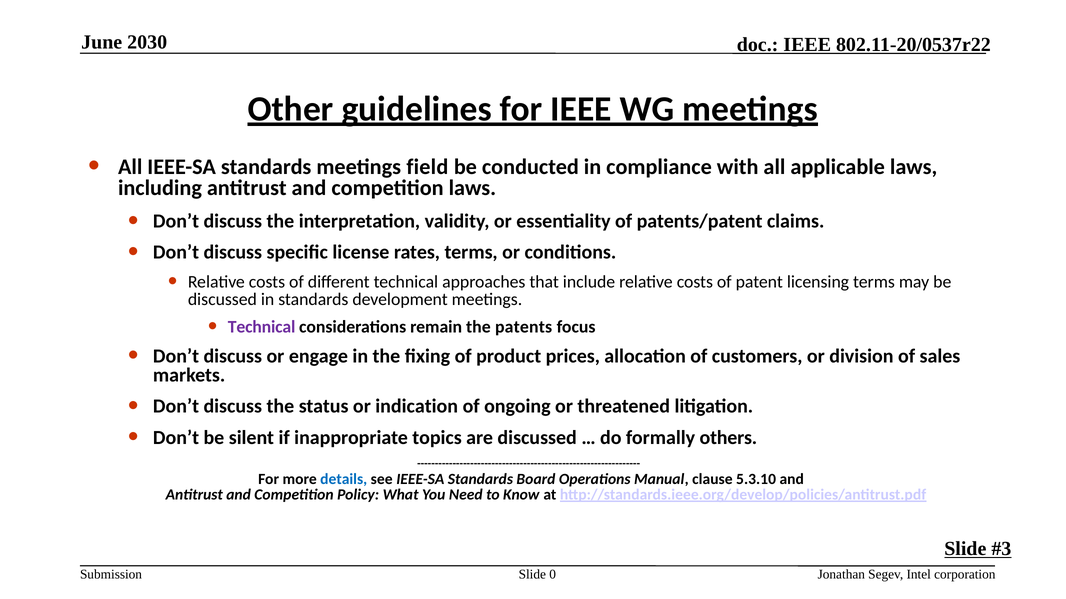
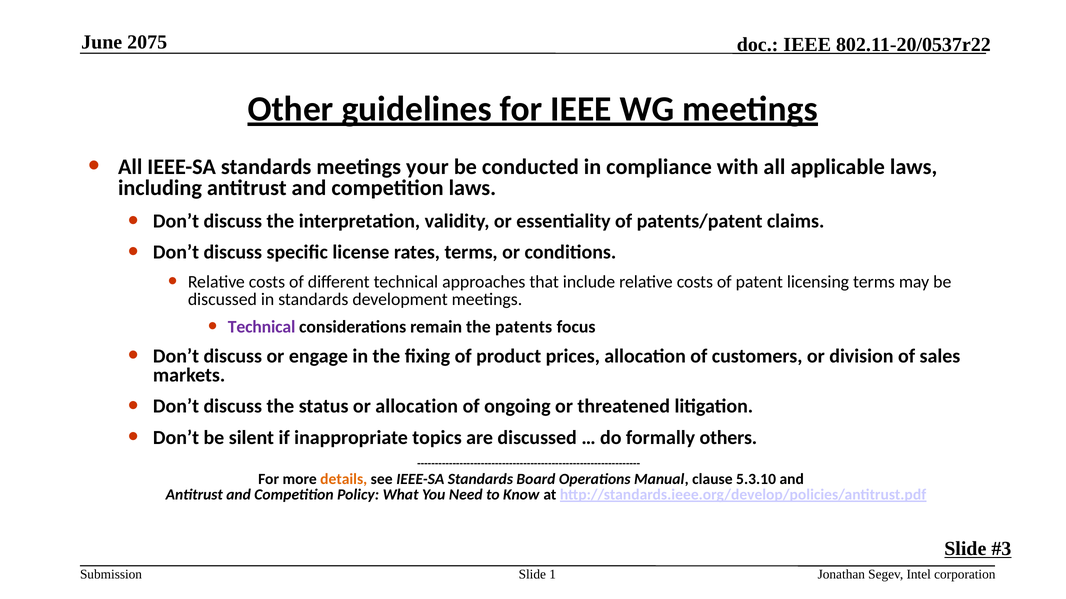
2030: 2030 -> 2075 (147, 42)
field: field -> your (427, 167)
or indication: indication -> allocation (417, 407)
details colour: blue -> orange (344, 480)
0: 0 -> 1 (553, 575)
